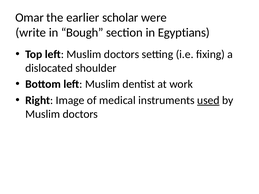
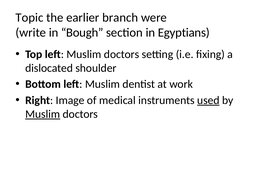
Omar: Omar -> Topic (29, 18)
scholar: scholar -> branch (120, 18)
Muslim underline: none -> present (43, 114)
